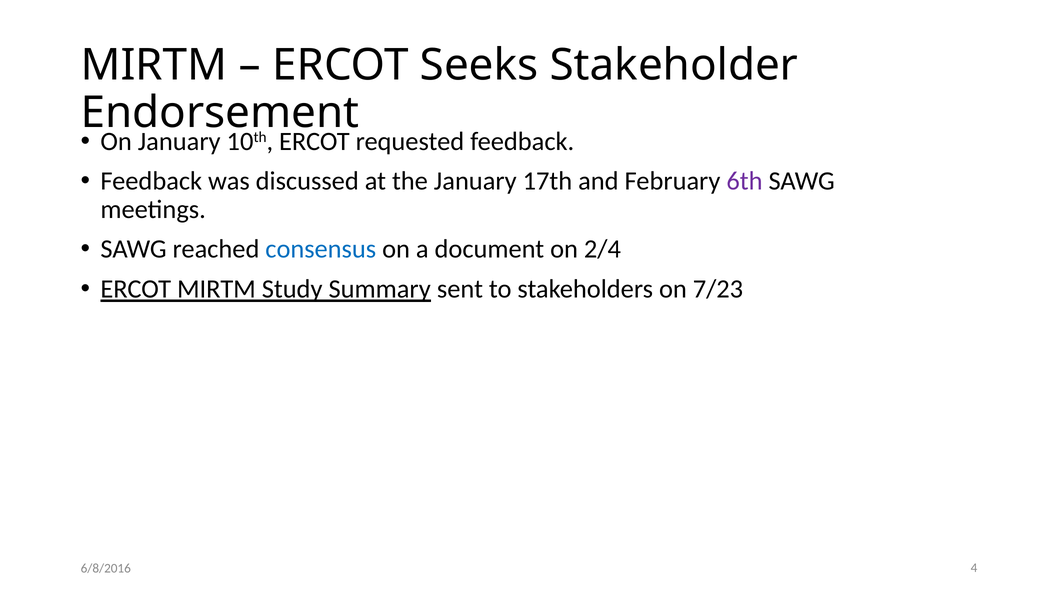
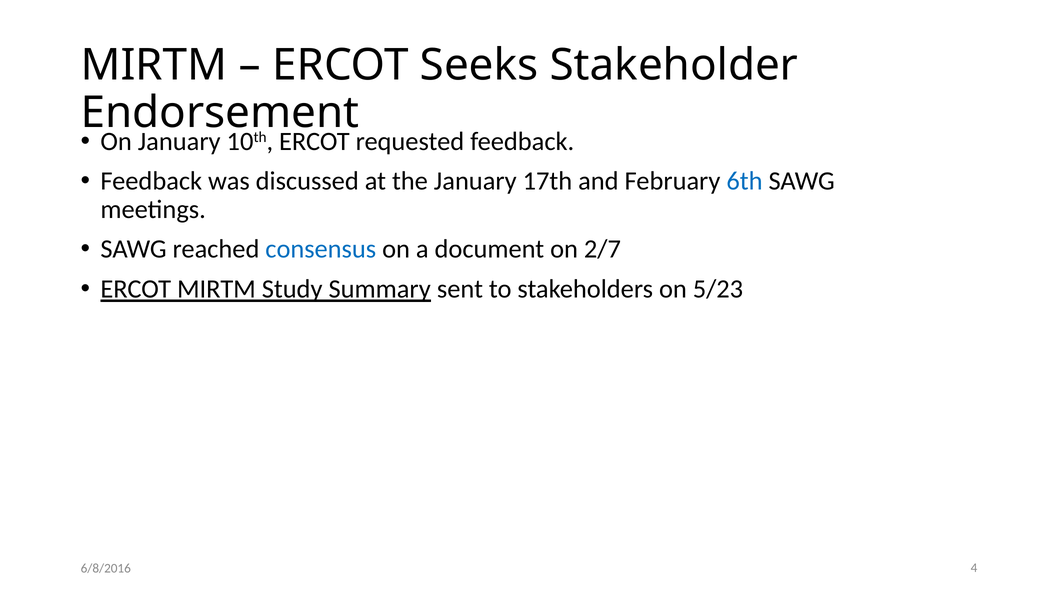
6th colour: purple -> blue (744, 181)
2/4: 2/4 -> 2/7 (602, 249)
7/23: 7/23 -> 5/23 (718, 289)
